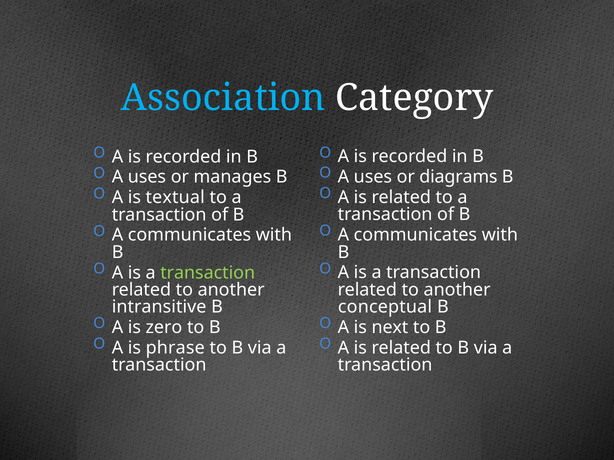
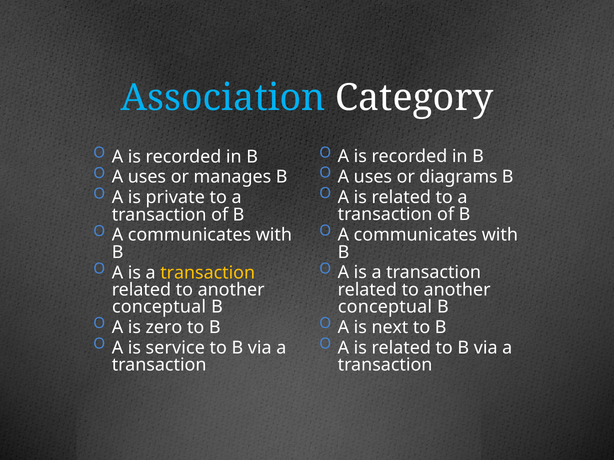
textual: textual -> private (175, 198)
transaction colour: light green -> yellow (208, 273)
intransitive: intransitive -> conceptual (159, 307)
phrase: phrase -> service (175, 348)
